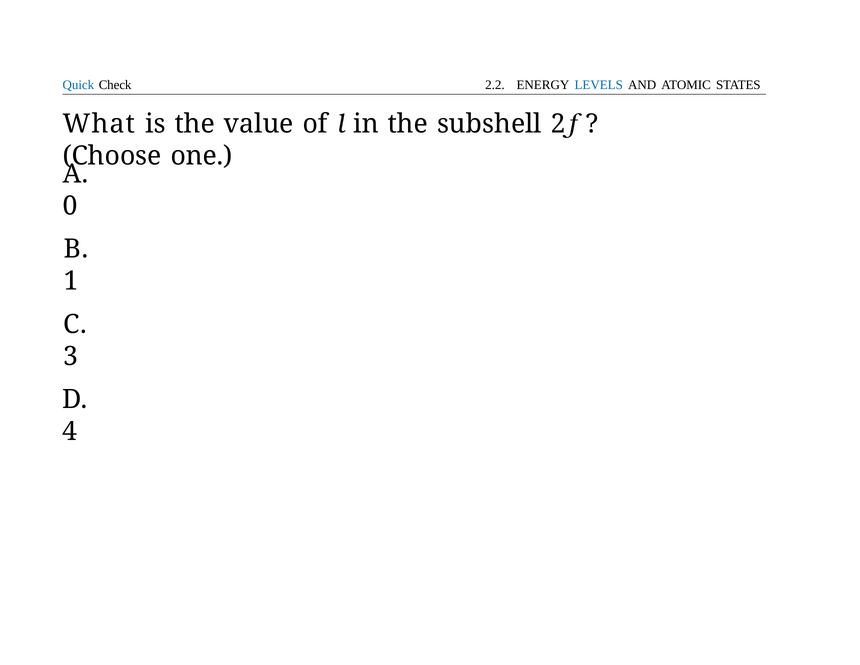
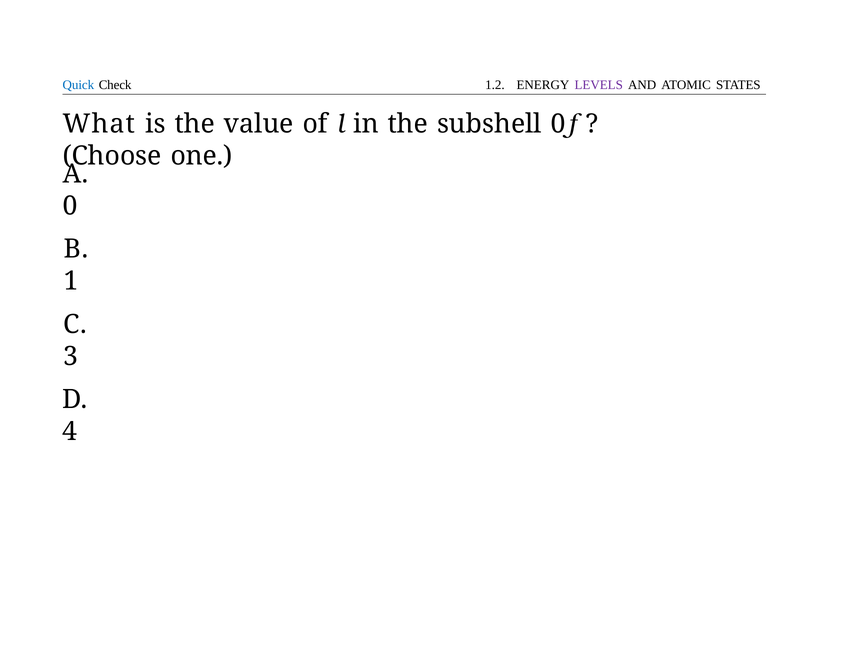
2.2: 2.2 -> 1.2 (495, 85)
LEVELS colour: blue -> purple (599, 85)
subshell 2: 2 -> 0 (558, 124)
